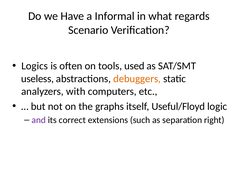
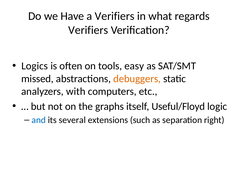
a Informal: Informal -> Verifiers (115, 16)
Scenario: Scenario -> Verifiers (88, 30)
used: used -> easy (134, 66)
useless: useless -> missed (37, 79)
and colour: purple -> blue (39, 120)
correct: correct -> several (72, 120)
